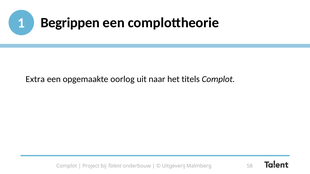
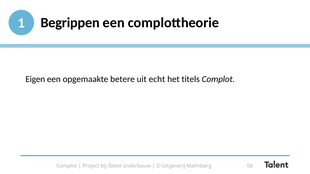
Extra: Extra -> Eigen (35, 79)
oorlog: oorlog -> betere (123, 79)
naar: naar -> echt (157, 79)
